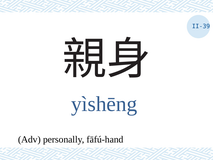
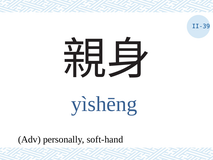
fāfú-hand: fāfú-hand -> soft-hand (105, 139)
